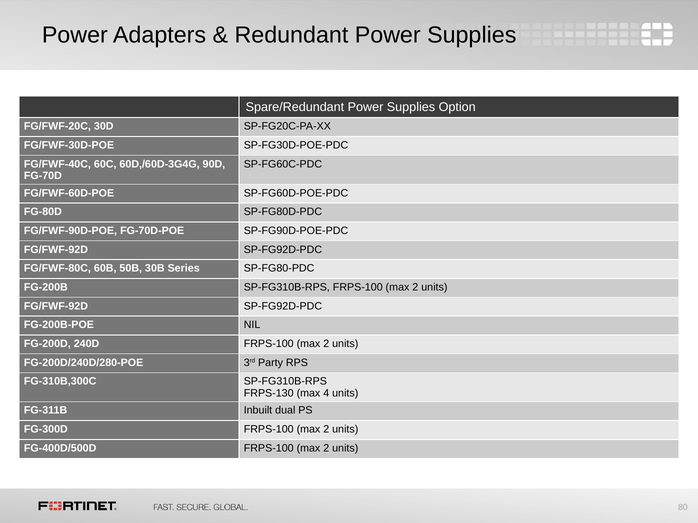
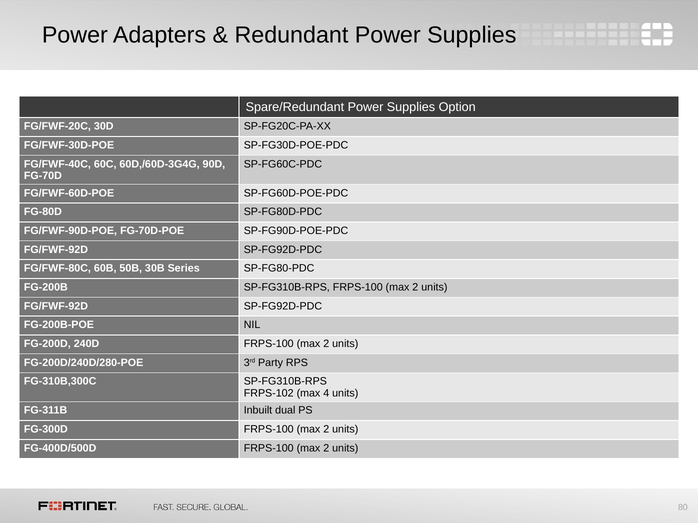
FRPS-130: FRPS-130 -> FRPS-102 (269, 394)
